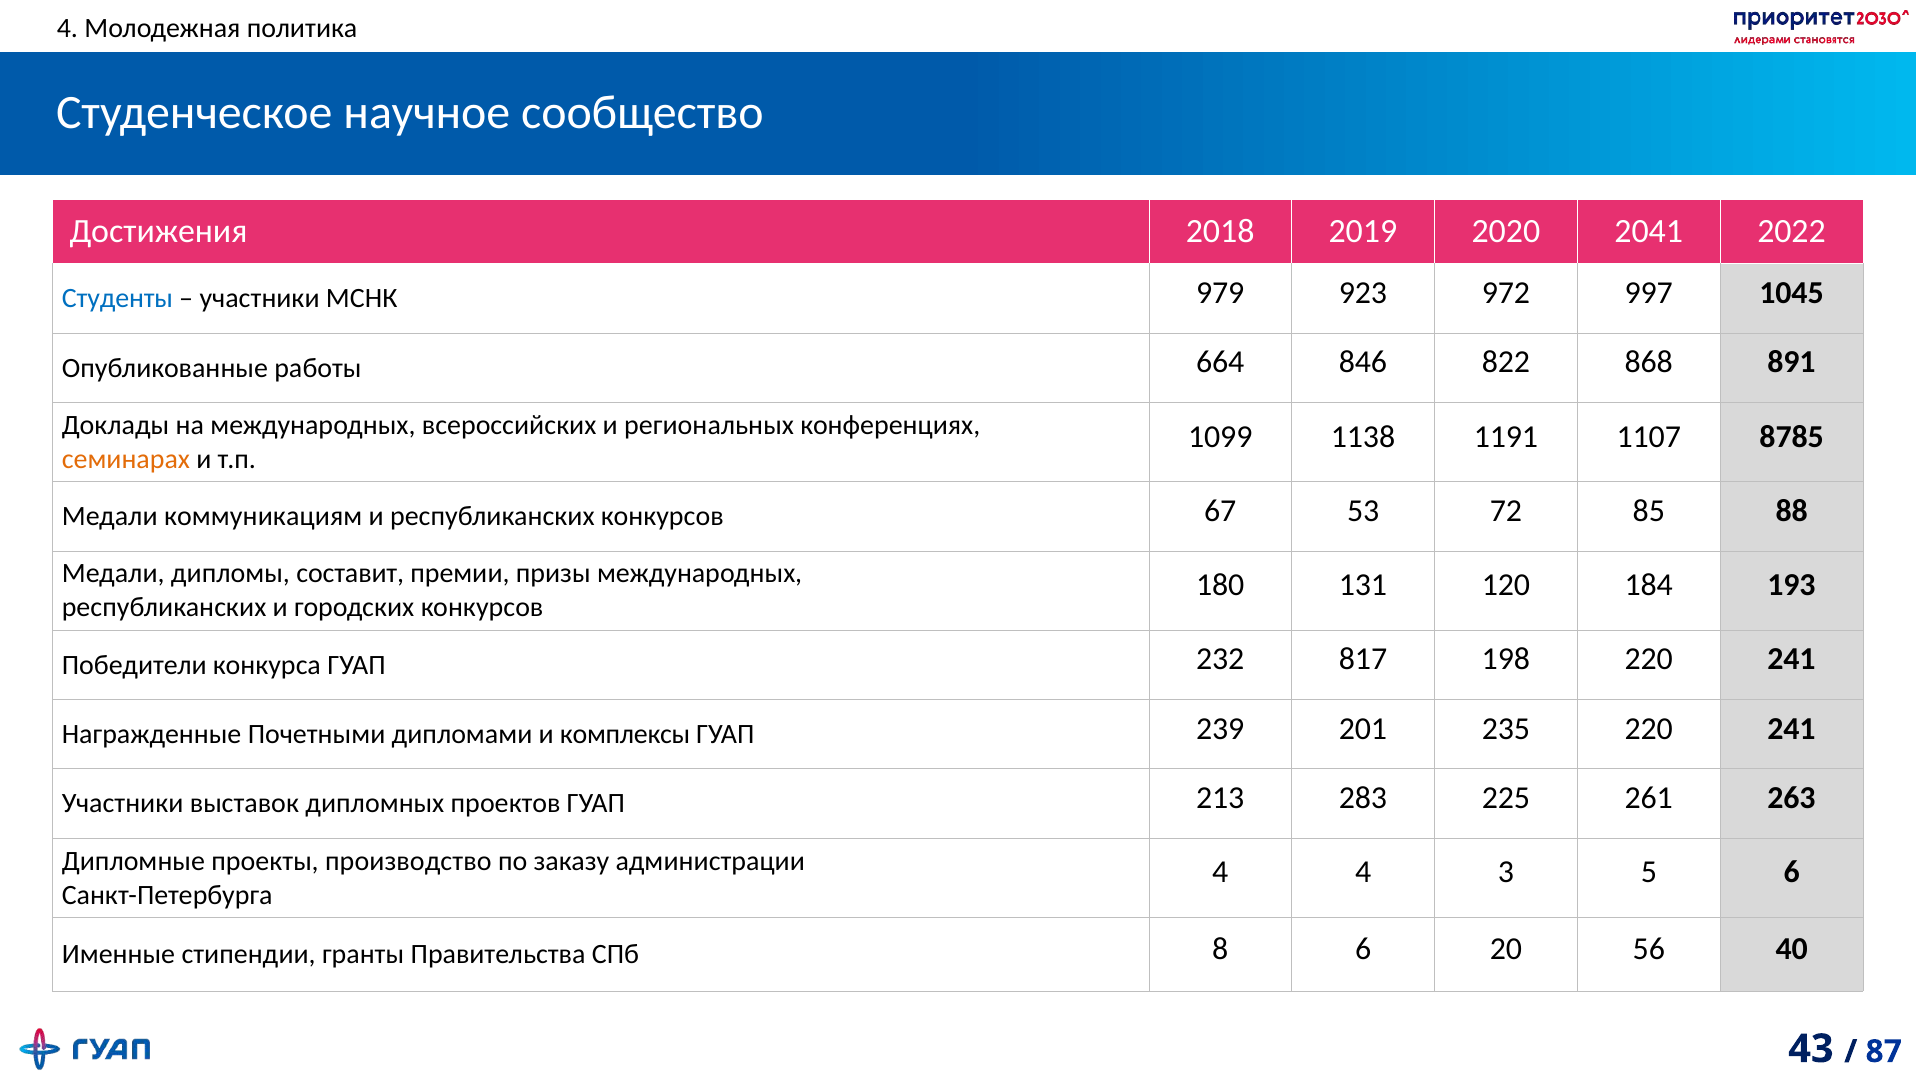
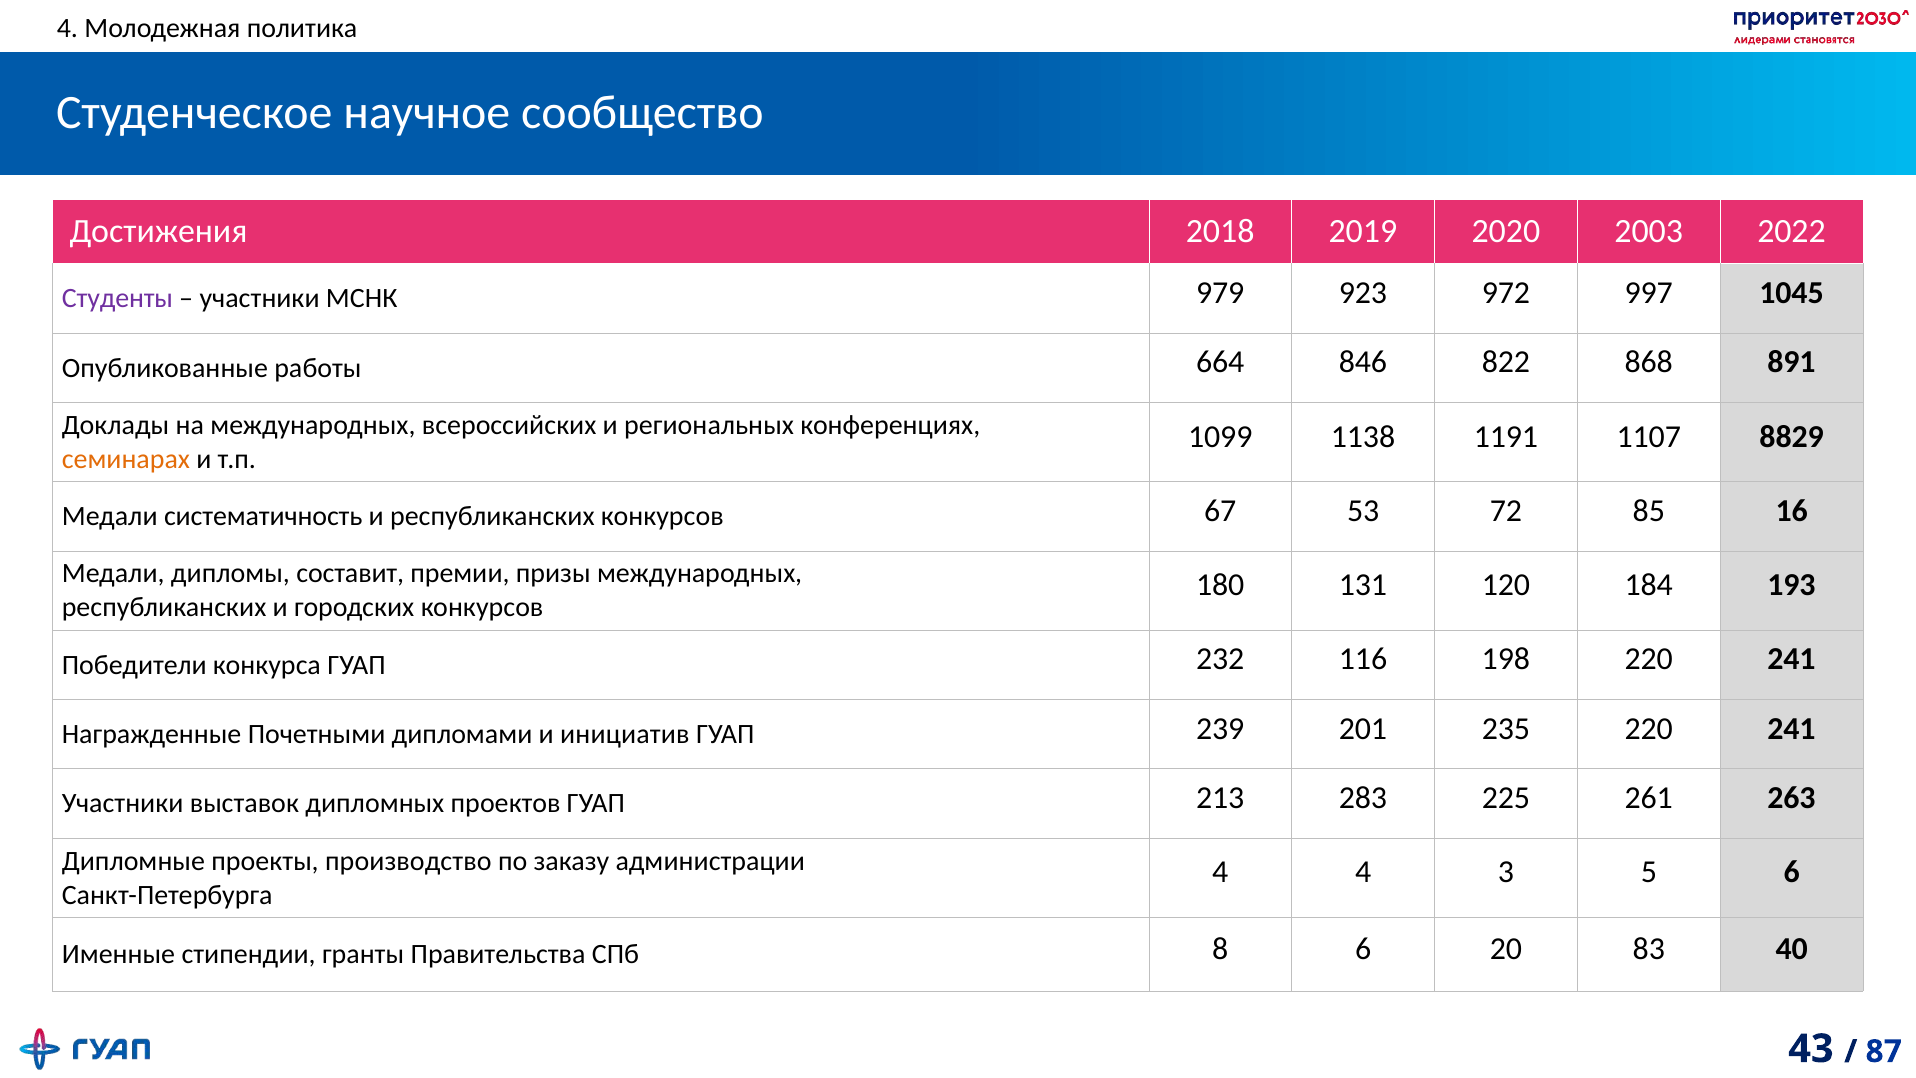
2041: 2041 -> 2003 (1649, 232)
Студенты colour: blue -> purple (117, 298)
8785: 8785 -> 8829 (1792, 436)
коммуникациям: коммуникациям -> систематичность (263, 516)
88: 88 -> 16 (1792, 511)
817: 817 -> 116 (1363, 659)
комплексы: комплексы -> инициатив (625, 734)
56: 56 -> 83 (1649, 949)
